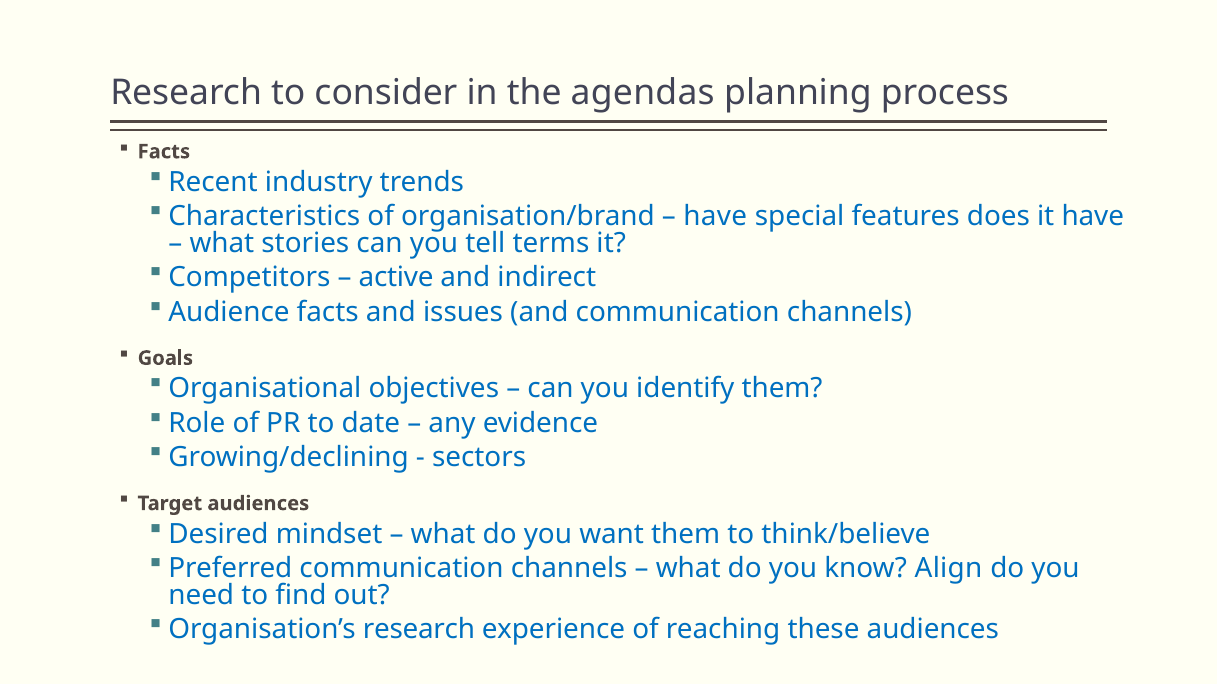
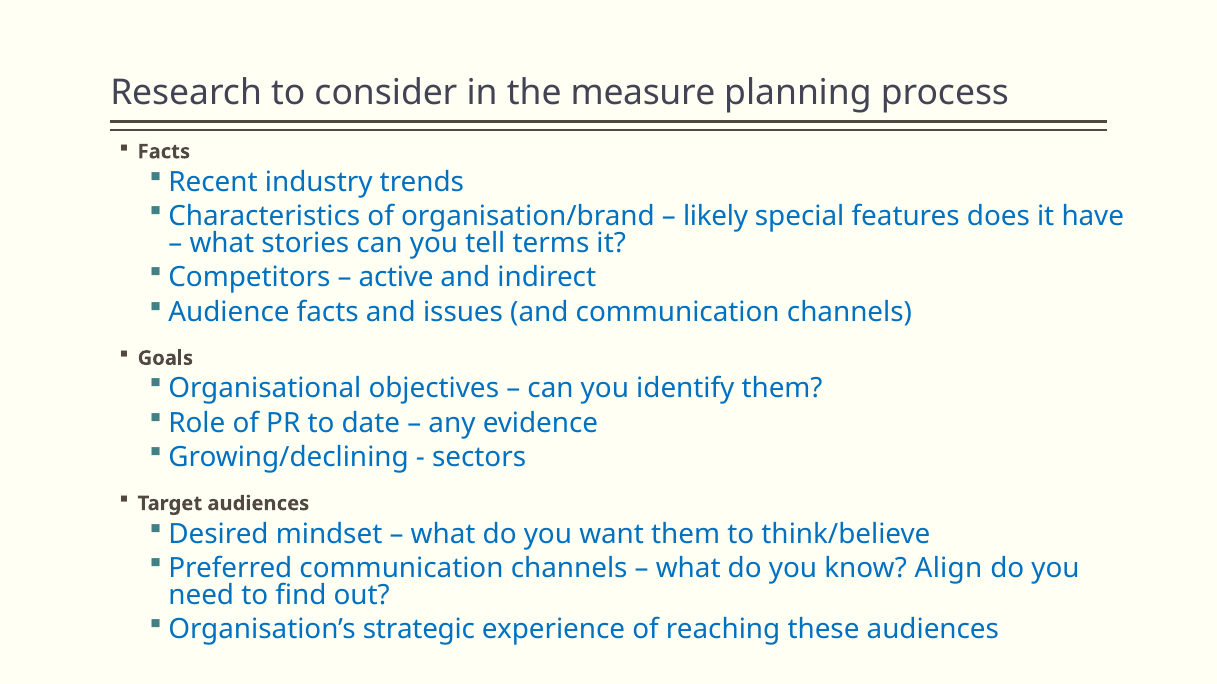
agendas: agendas -> measure (643, 93)
have: have -> likely (716, 217)
Organisation’s research: research -> strategic (419, 630)
